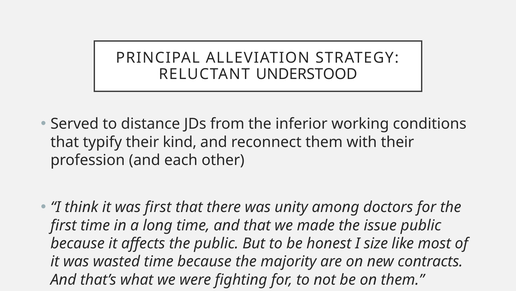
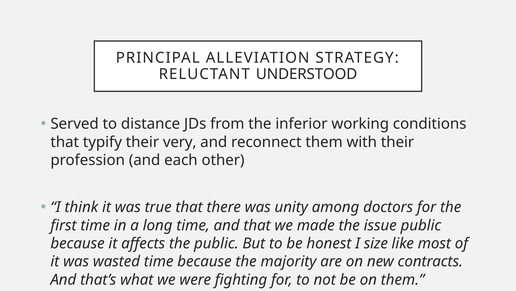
kind: kind -> very (180, 142)
was first: first -> true (158, 207)
